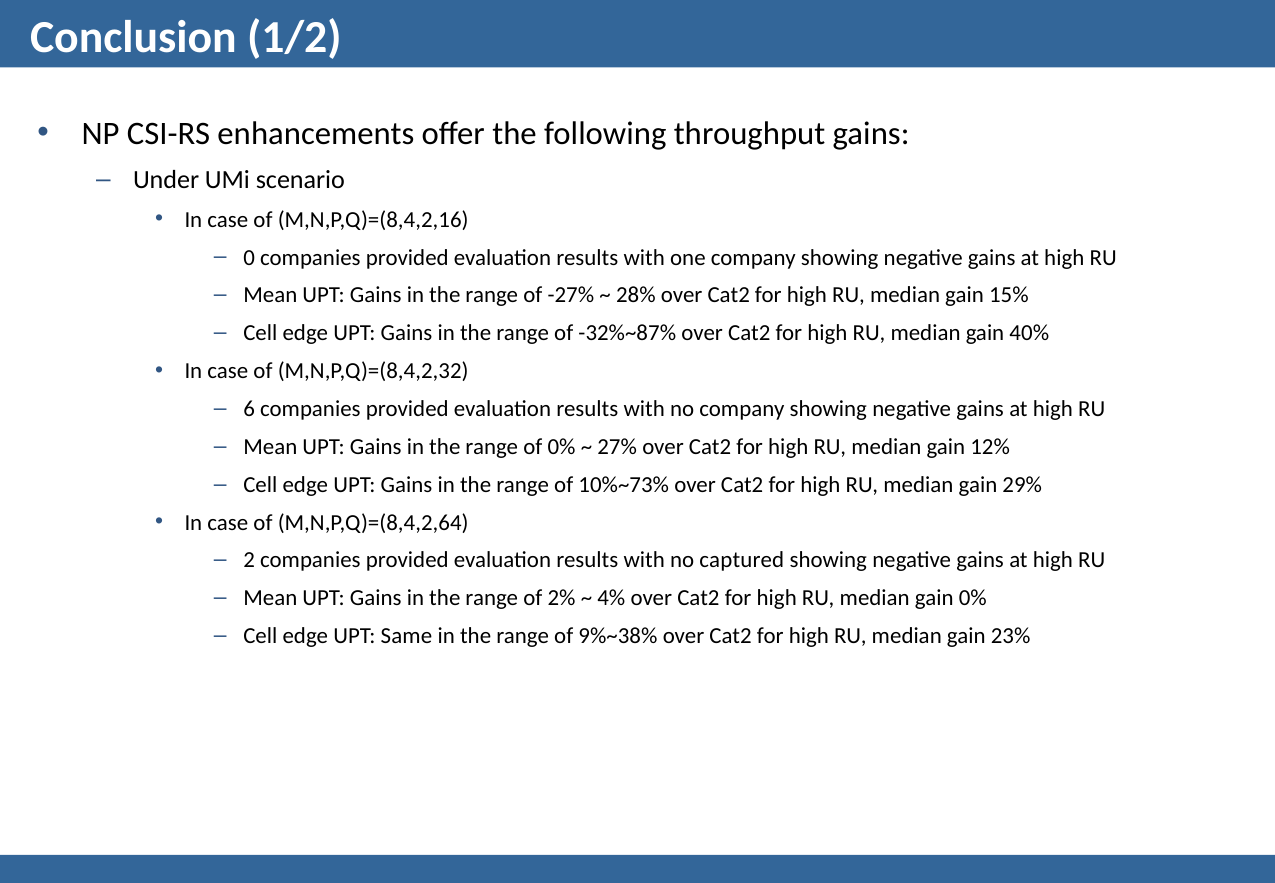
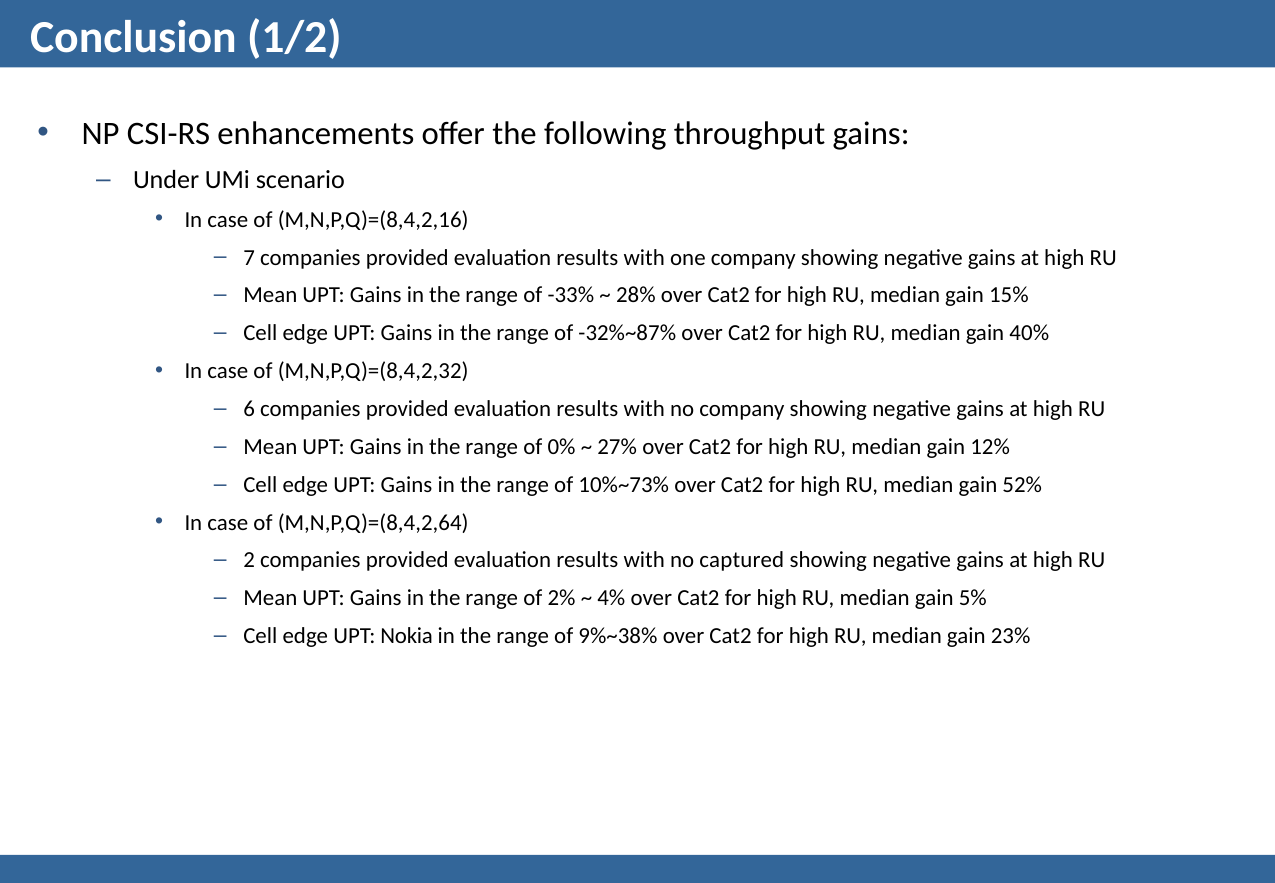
0: 0 -> 7 (249, 257)
-27%: -27% -> -33% (571, 295)
29%: 29% -> 52% (1022, 485)
gain 0%: 0% -> 5% (973, 598)
Same: Same -> Nokia (407, 636)
